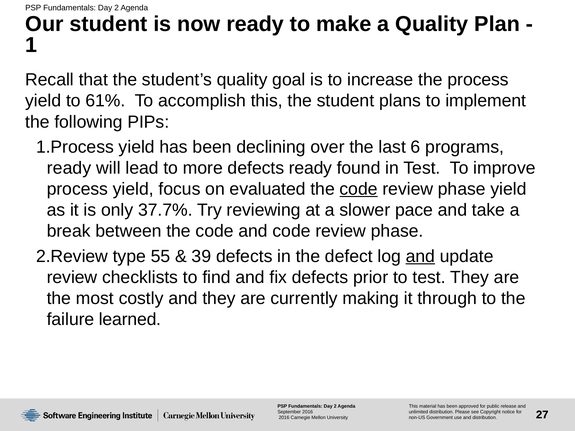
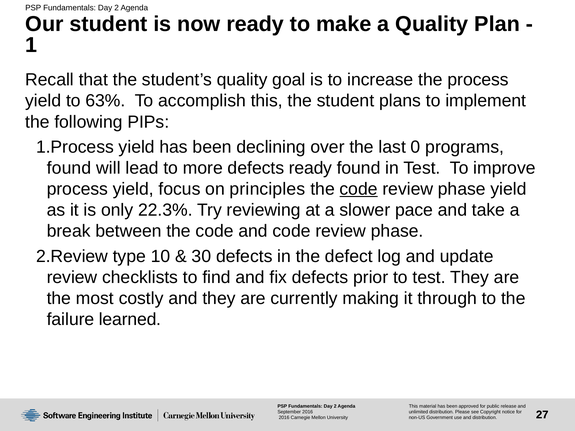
61%: 61% -> 63% (105, 101)
6: 6 -> 0 (416, 147)
ready: ready -> found (69, 168)
evaluated: evaluated -> principles (268, 189)
37.7%: 37.7% -> 22.3% (165, 210)
55: 55 -> 10 (161, 256)
39: 39 -> 30 (201, 256)
and underline: present -> none (420, 256)
